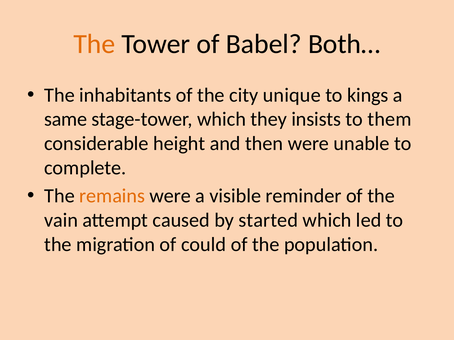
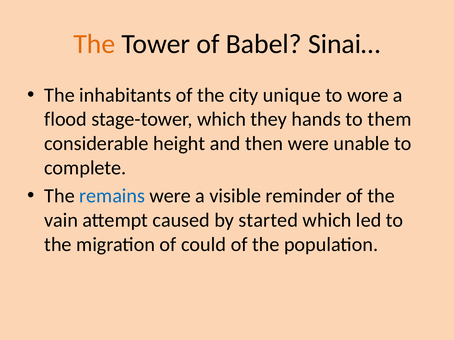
Both…: Both… -> Sinai… (344, 44)
kings: kings -> wore (368, 95)
same: same -> flood (66, 119)
insists: insists -> hands (316, 119)
remains colour: orange -> blue (112, 196)
